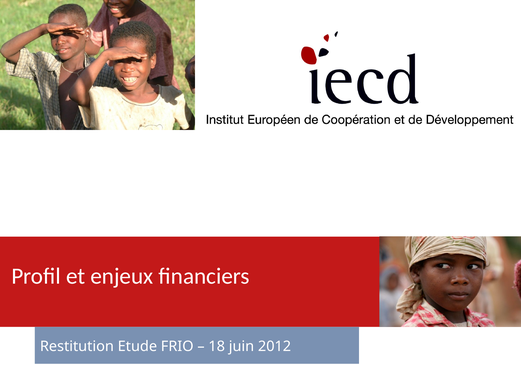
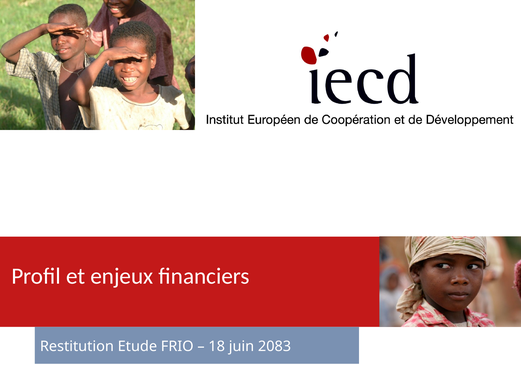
2012: 2012 -> 2083 (275, 346)
